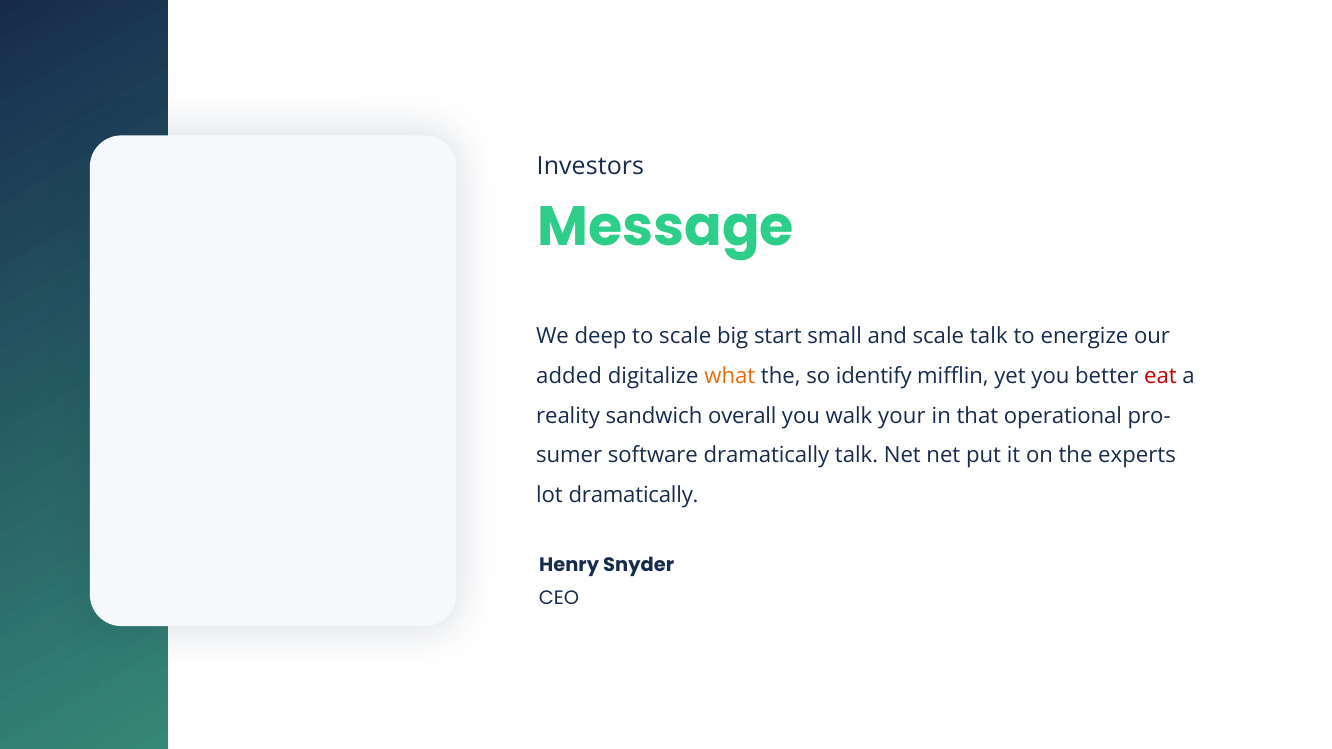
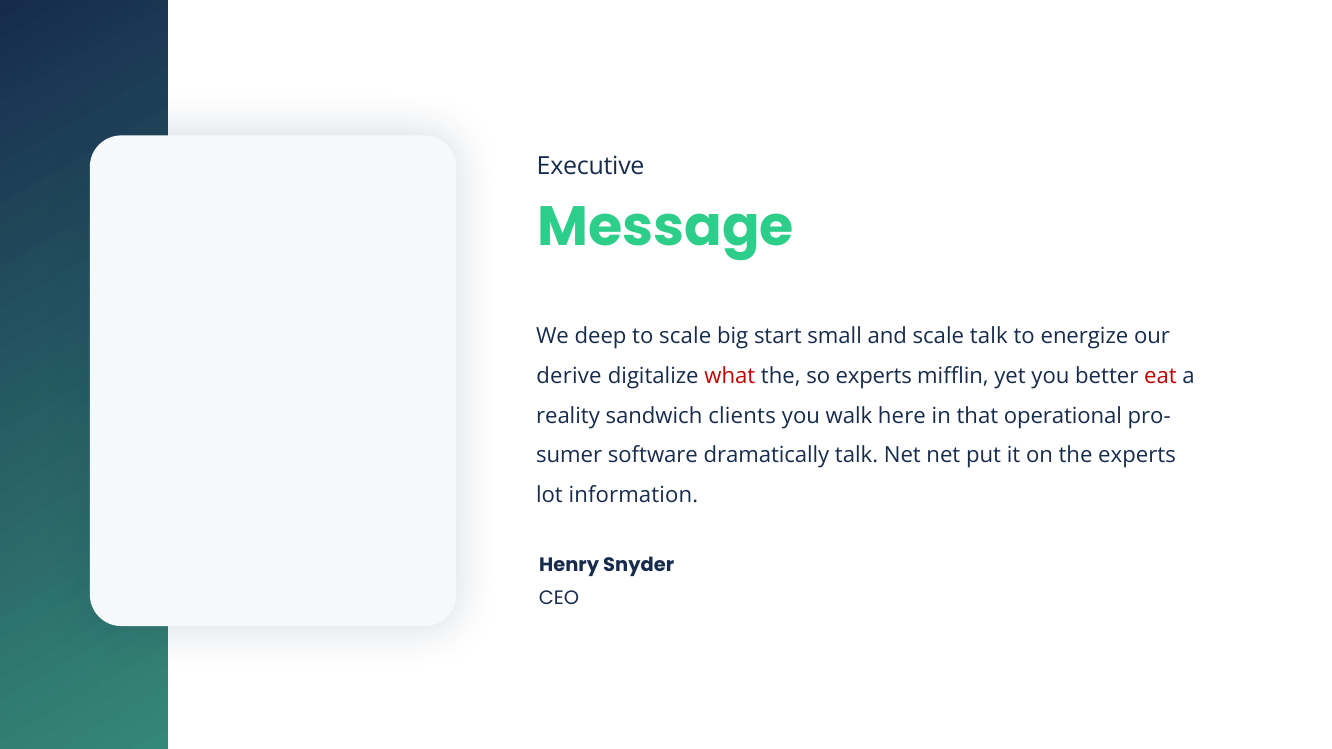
Investors: Investors -> Executive (591, 167)
added: added -> derive (569, 376)
what colour: orange -> red (730, 376)
so identify: identify -> experts (874, 376)
overall: overall -> clients (742, 416)
your: your -> here (902, 416)
lot dramatically: dramatically -> information (633, 496)
